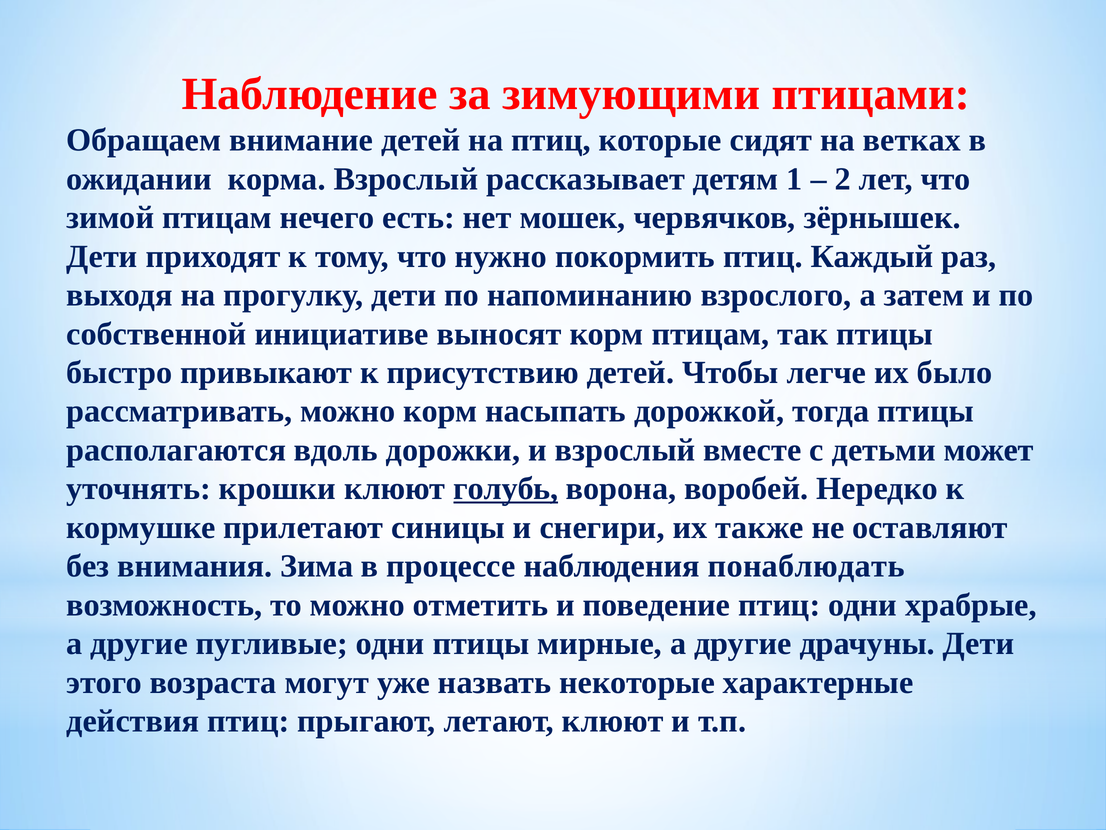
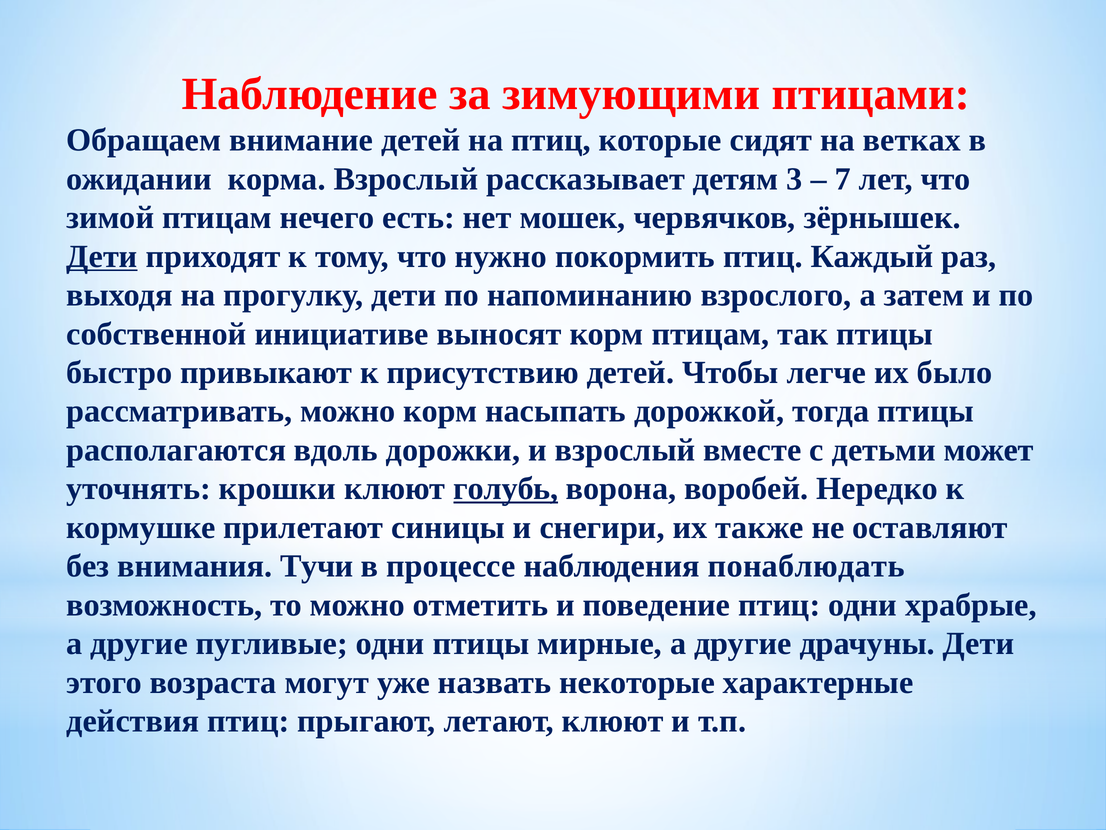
1: 1 -> 3 (794, 179)
2: 2 -> 7 (843, 179)
Дети underline: none -> present (102, 256)
Зима: Зима -> Тучи (317, 566)
